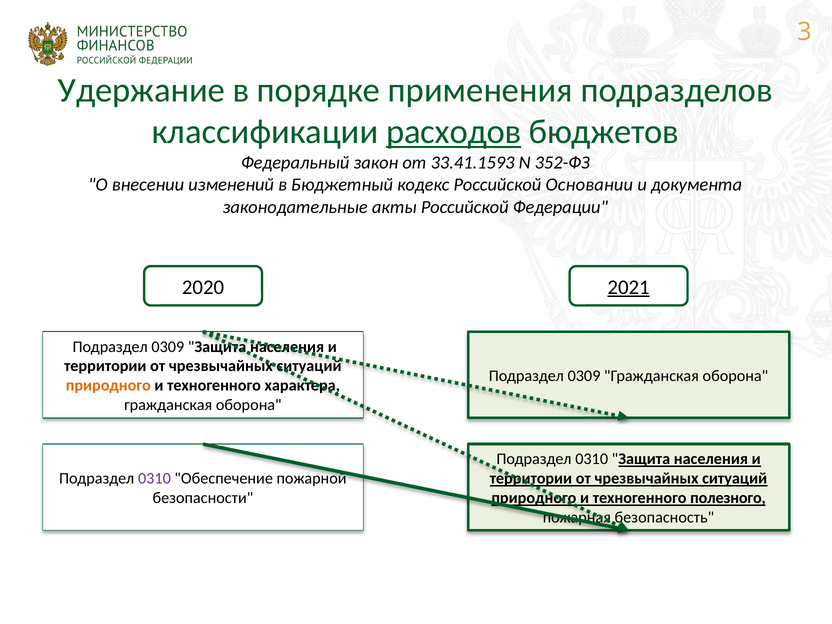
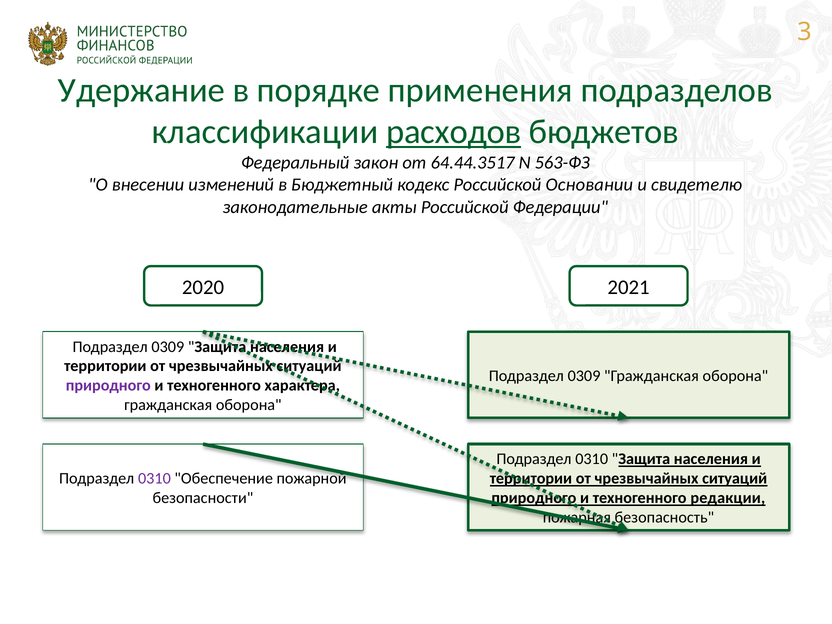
33.41.1593: 33.41.1593 -> 64.44.3517 (473, 163)
352-ФЗ: 352-ФЗ -> 563-ФЗ (562, 163)
документа: документа -> свидетелю (697, 185)
2021 underline: present -> none (629, 287)
природного colour: orange -> purple (108, 386)
полезного: полезного -> редакции (728, 498)
